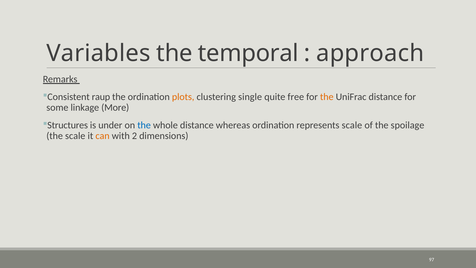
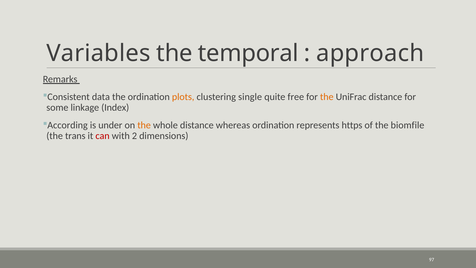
raup: raup -> data (101, 97)
More: More -> Index (115, 108)
Structures: Structures -> According (68, 125)
the colour: blue -> orange (144, 125)
represents scale: scale -> https (352, 125)
spoilage: spoilage -> biomfile (408, 125)
the scale: scale -> trans (75, 136)
can colour: orange -> red (103, 136)
